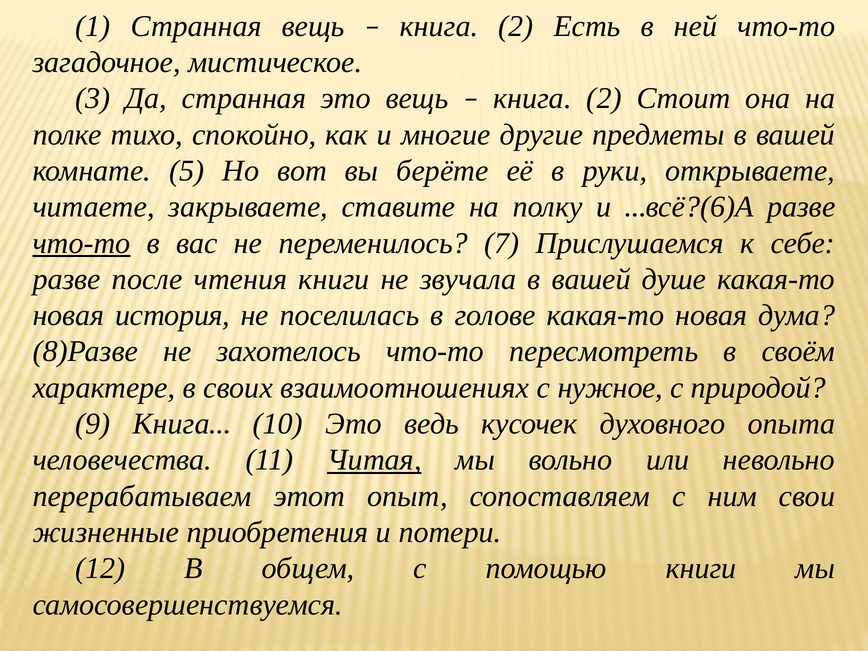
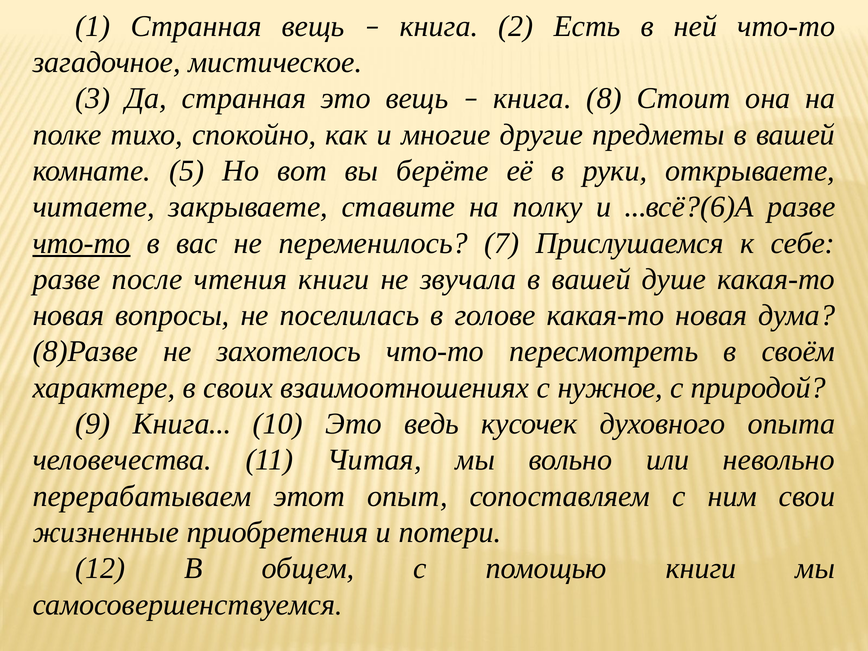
2: 2 -> 8 (604, 98)
история: история -> вопросы (172, 315)
Читая underline: present -> none (374, 460)
